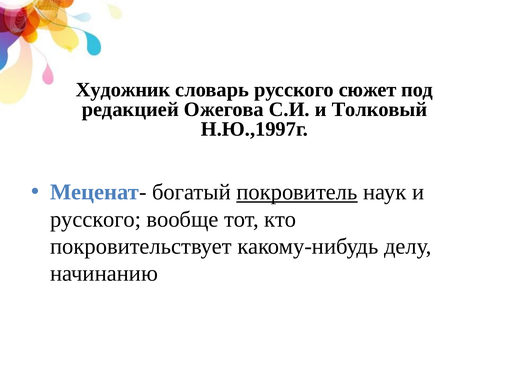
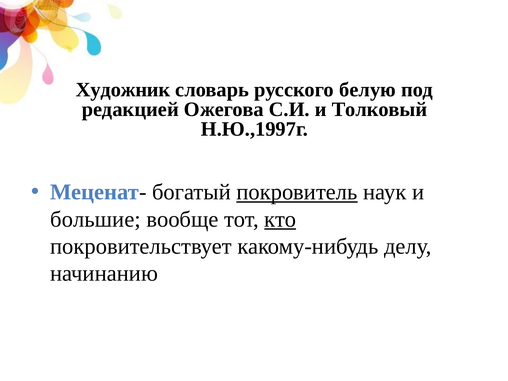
сюжет: сюжет -> белую (367, 90)
русского: русского -> большие (95, 219)
кто underline: none -> present (280, 219)
